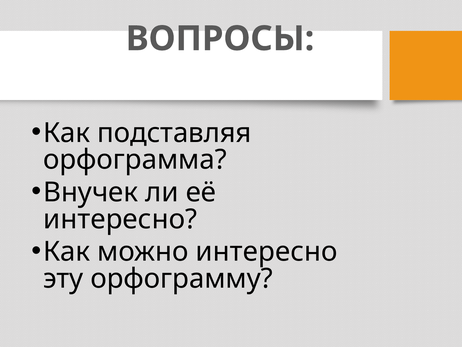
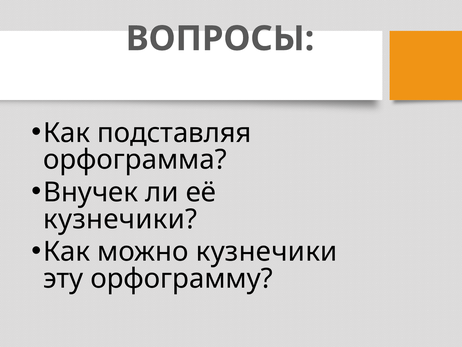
интересно: интересно -> кузнечики (120, 219)
можно интересно: интересно -> кузнечики (267, 251)
